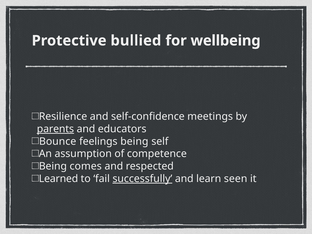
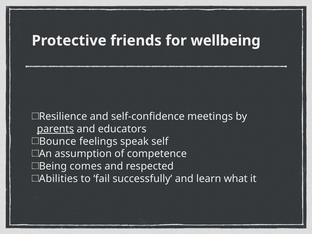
bullied: bullied -> friends (136, 41)
feelings being: being -> speak (134, 141)
Learned: Learned -> Abilities (58, 179)
successfully underline: present -> none (142, 179)
seen: seen -> what (236, 179)
